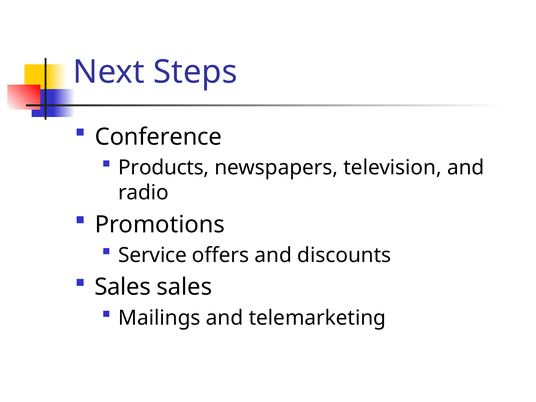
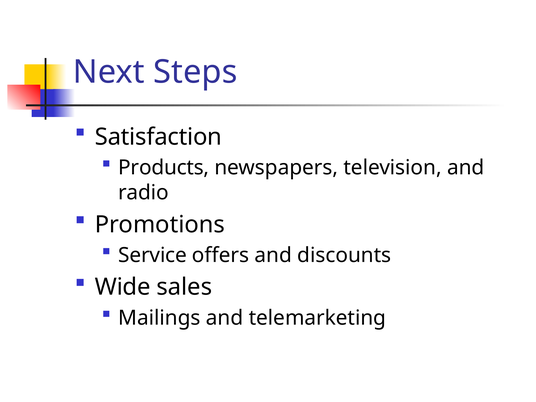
Conference: Conference -> Satisfaction (158, 137)
Sales: Sales -> Wide (123, 287)
